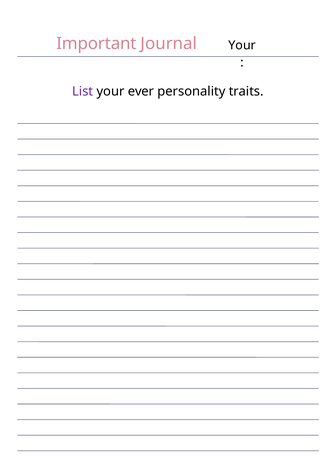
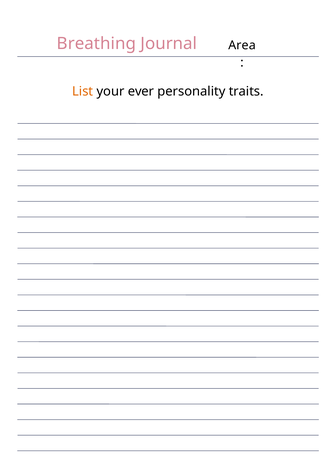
Important: Important -> Breathing (96, 44)
Your: Your -> Area (242, 45)
List colour: purple -> orange (83, 91)
